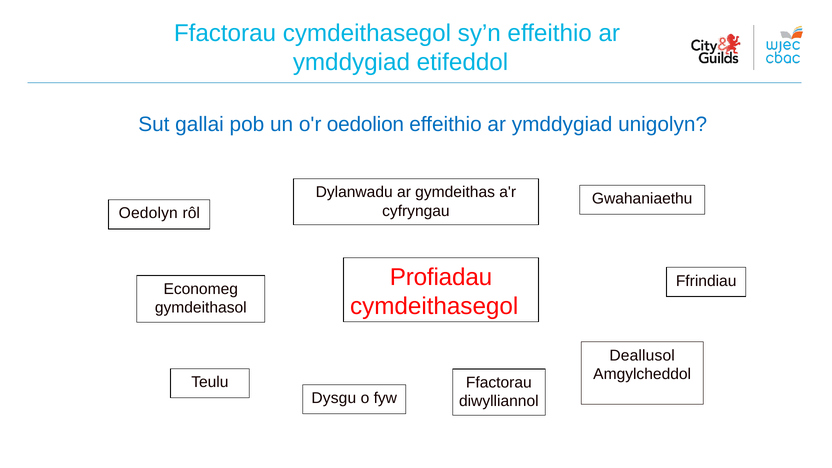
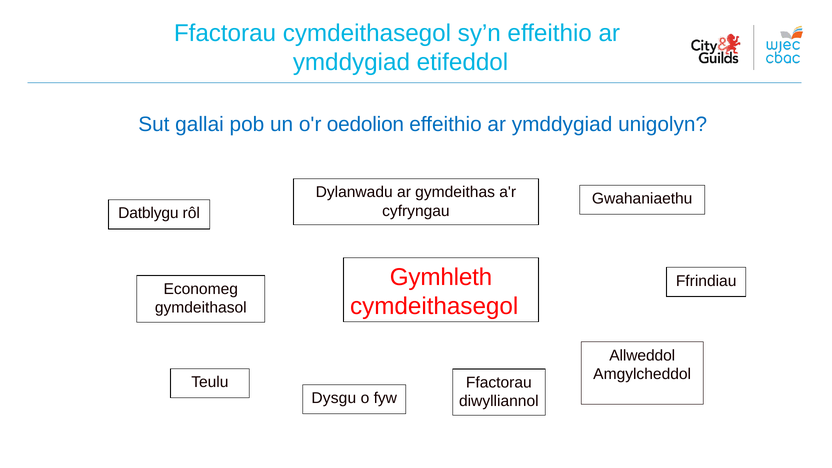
Oedolyn: Oedolyn -> Datblygu (148, 213)
Profiadau: Profiadau -> Gymhleth (441, 277)
Deallusol: Deallusol -> Allweddol (642, 355)
